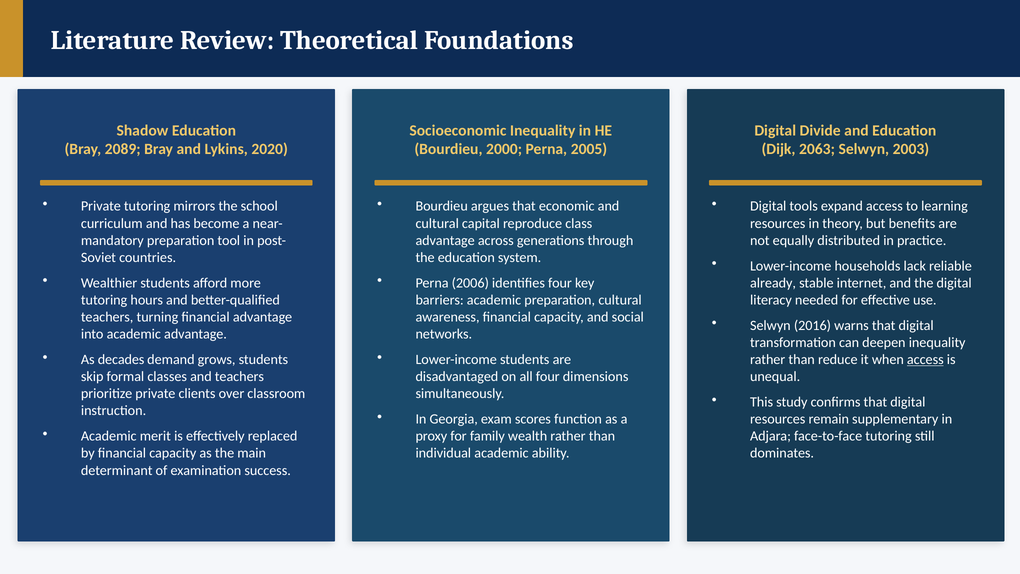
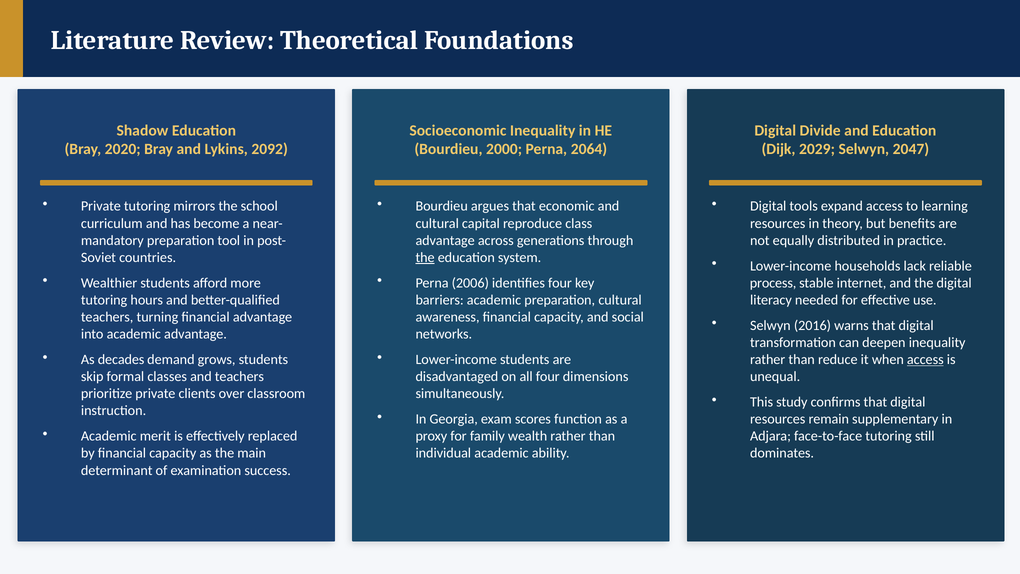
2089: 2089 -> 2020 (123, 149)
2020: 2020 -> 2092 (270, 149)
2005: 2005 -> 2064 (589, 149)
2063: 2063 -> 2029 (817, 149)
2003: 2003 -> 2047 (911, 149)
the underline: none -> present (425, 257)
already: already -> process (773, 283)
